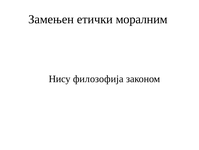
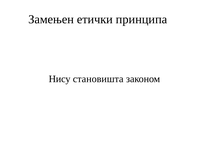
моралним: моралним -> принципа (142, 19)
филозофија: филозофија -> становишта (98, 79)
